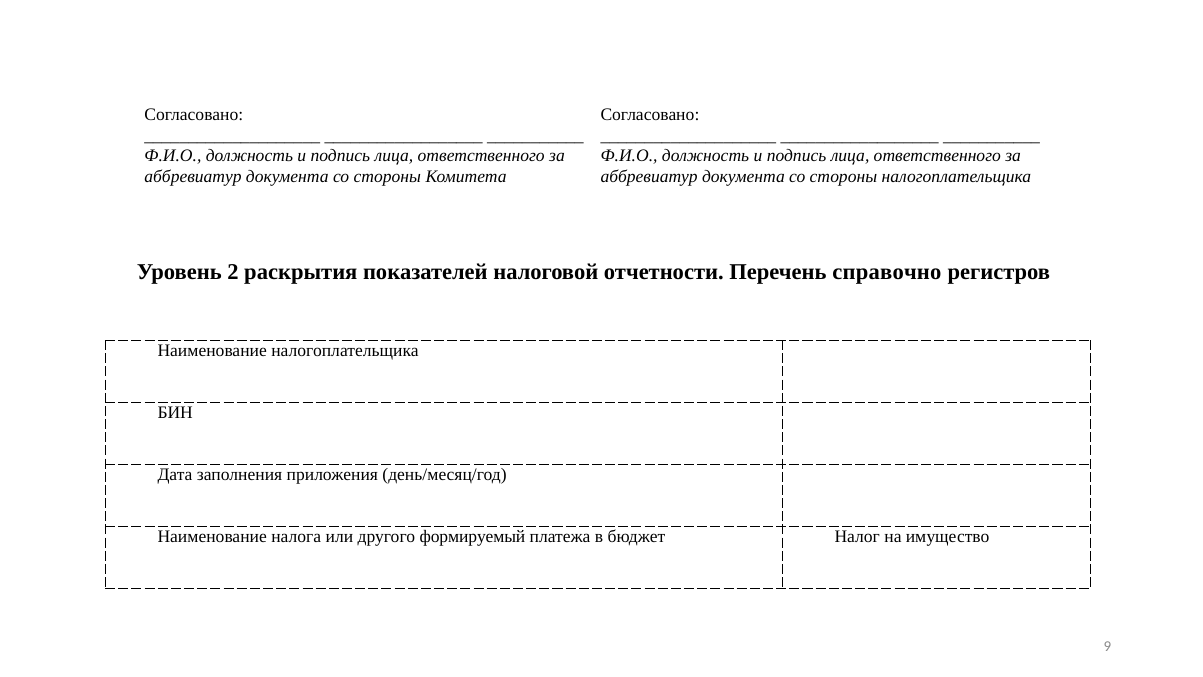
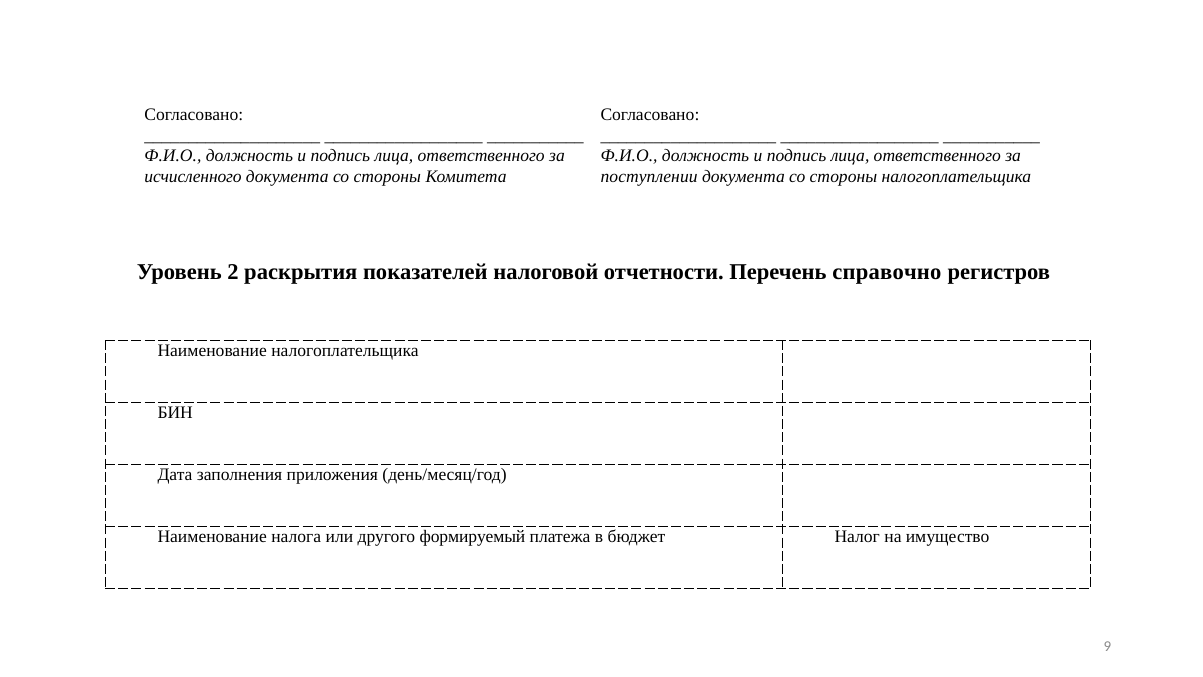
аббревиатур: аббревиатур -> исчисленного (193, 177)
аббревиатур: аббревиатур -> поступлении (649, 177)
